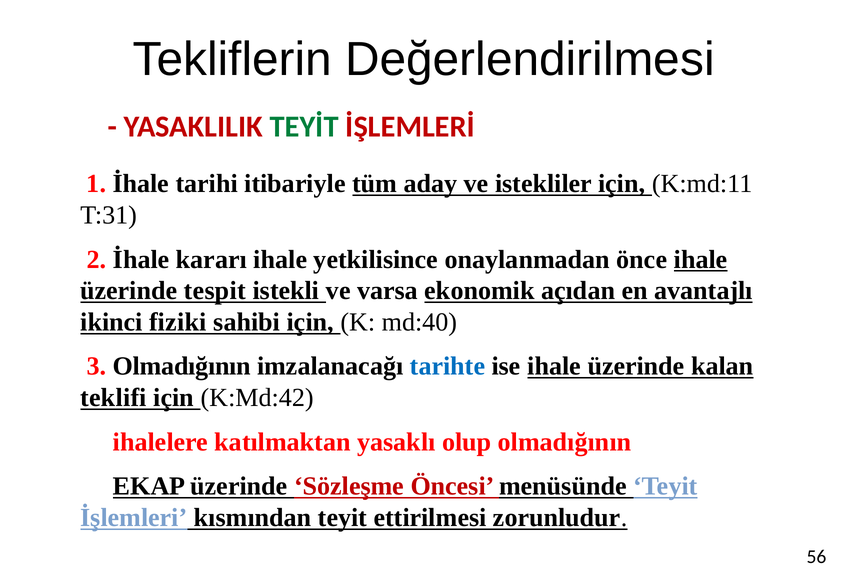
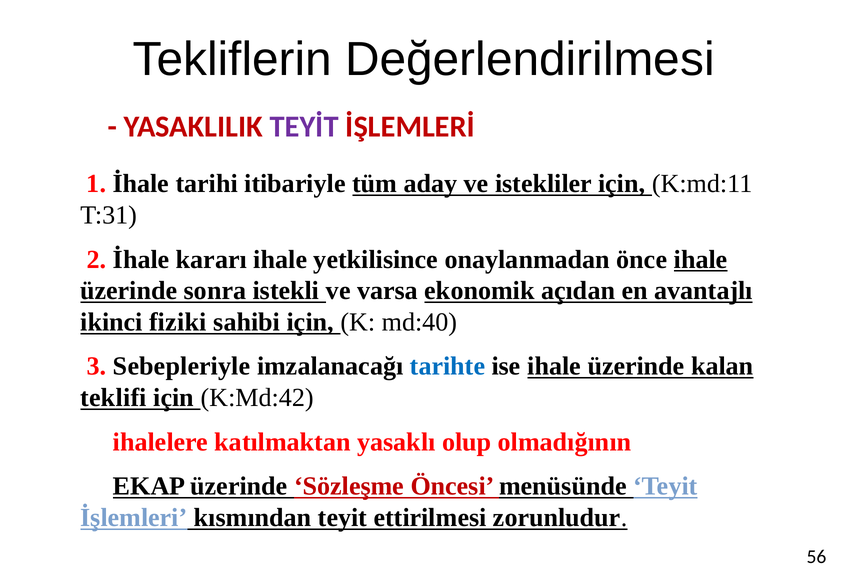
TEYİT colour: green -> purple (304, 127)
tespit: tespit -> sonra (215, 291)
3 Olmadığının: Olmadığının -> Sebepleriyle (182, 366)
